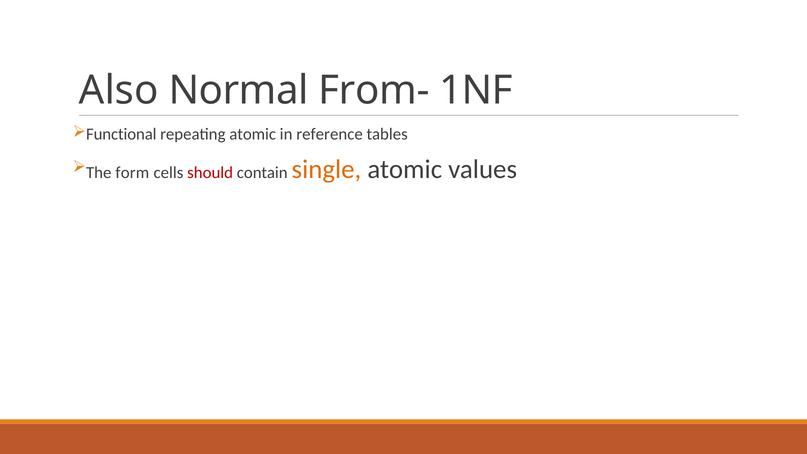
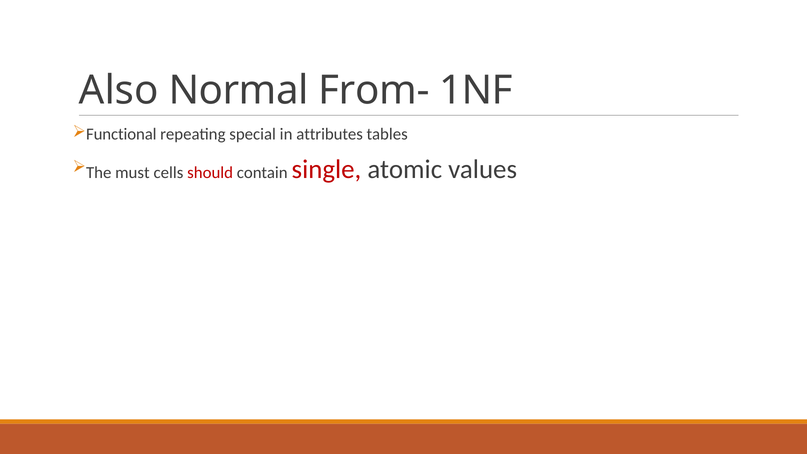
repeating atomic: atomic -> special (253, 134)
reference: reference -> attributes (330, 134)
form: form -> must (132, 173)
single colour: orange -> red (326, 170)
